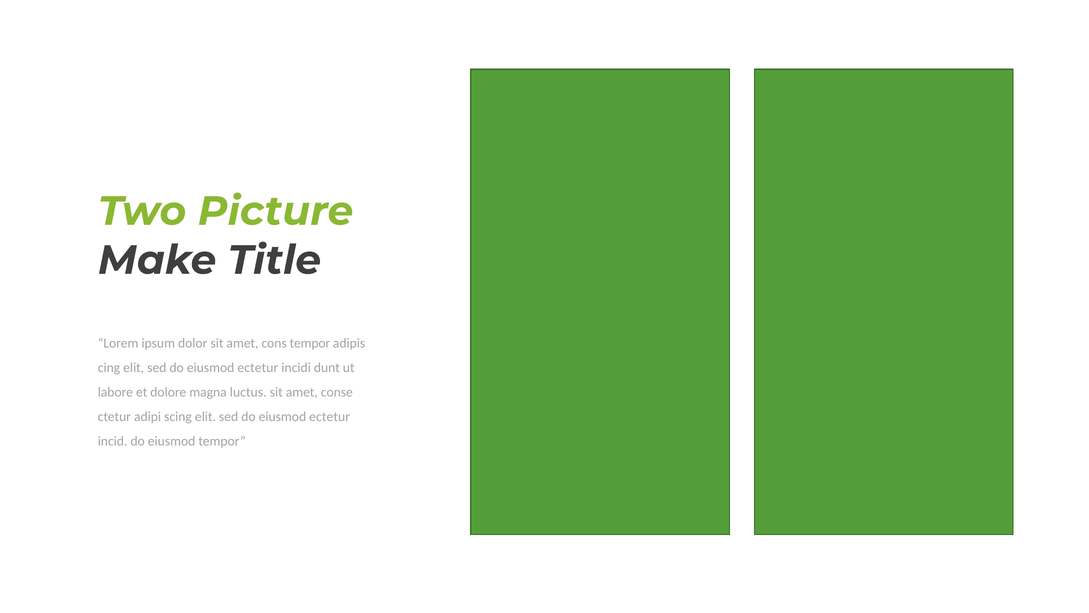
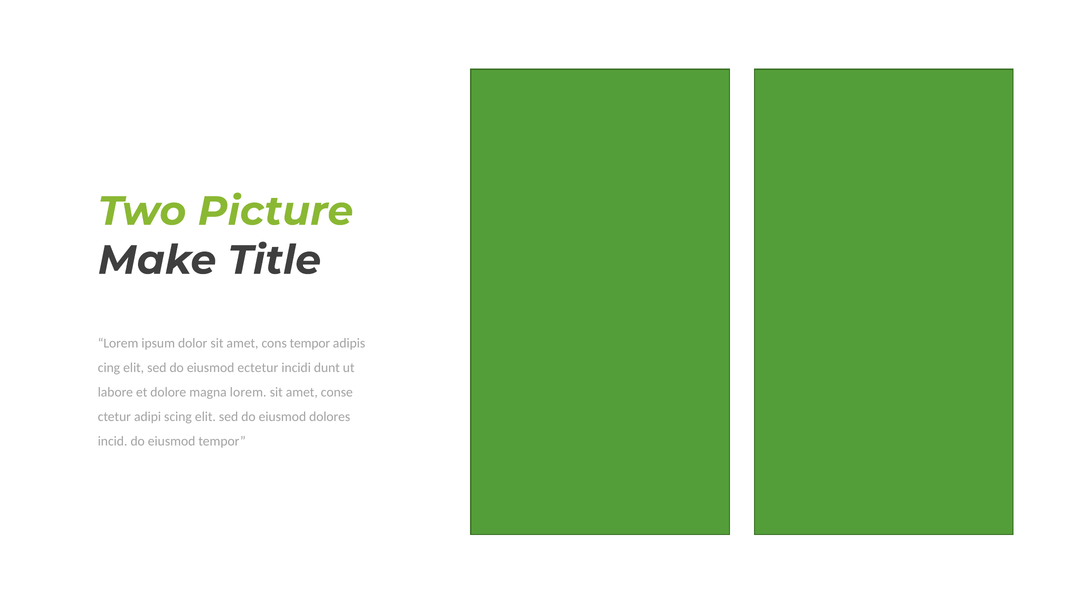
magna luctus: luctus -> lorem (248, 392)
ectetur: ectetur -> dolores (330, 416)
